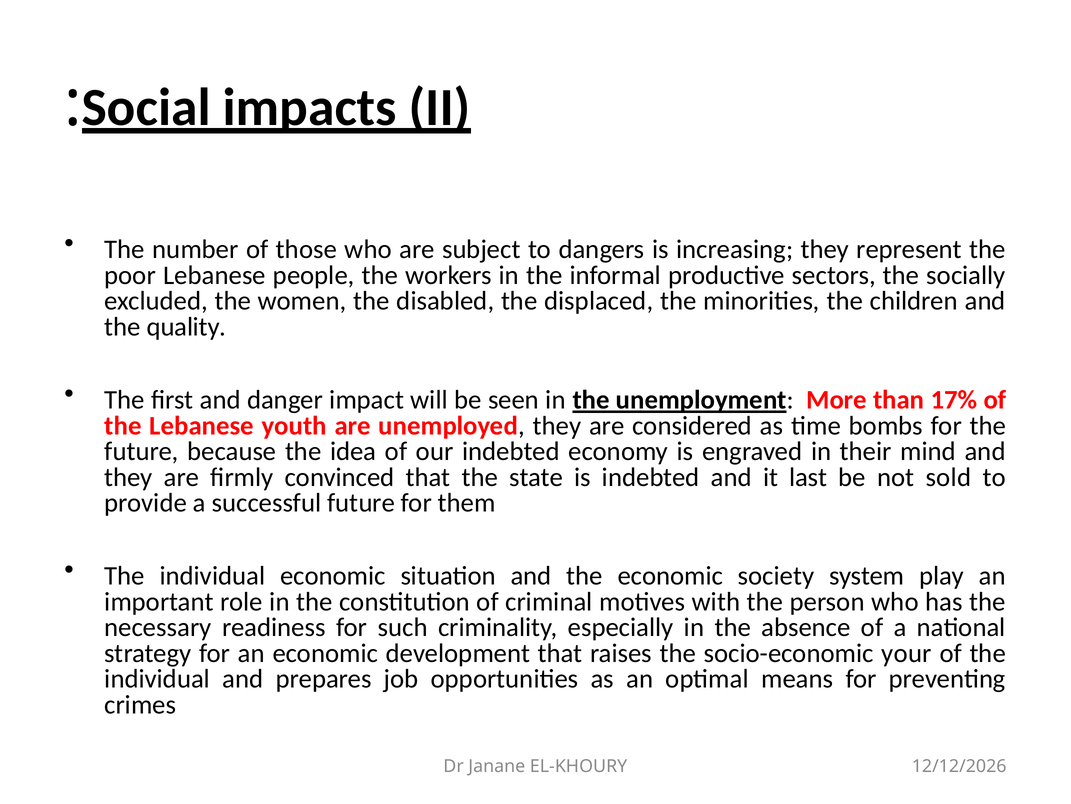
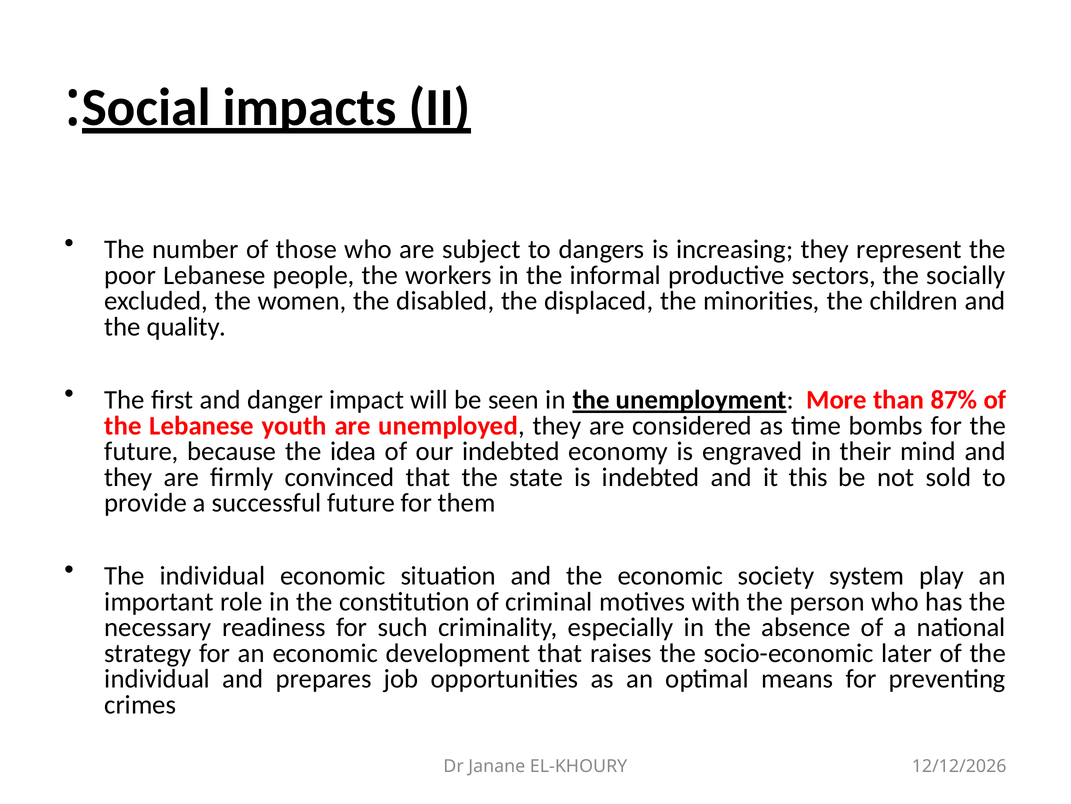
17%: 17% -> 87% (954, 400)
last: last -> this (808, 477)
your: your -> later (907, 653)
